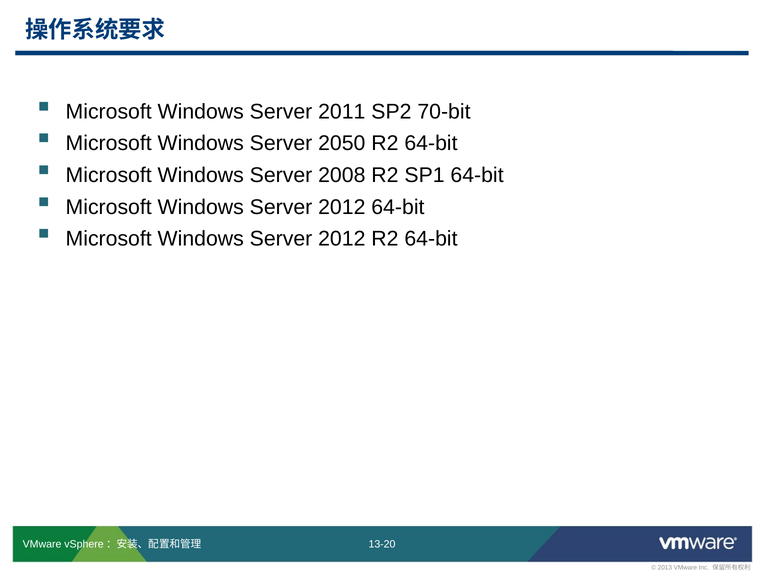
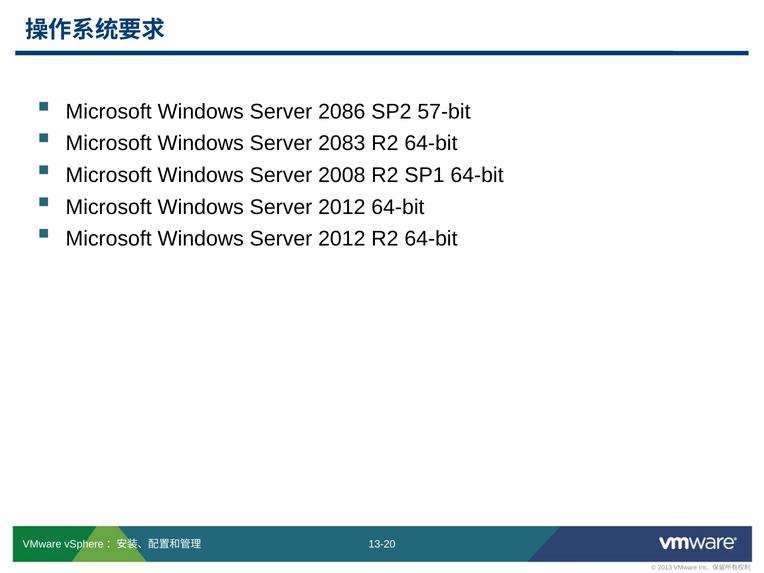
2011: 2011 -> 2086 (342, 112)
70-bit: 70-bit -> 57-bit (444, 112)
2050: 2050 -> 2083 (342, 143)
